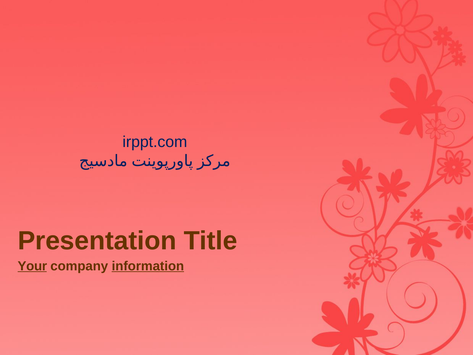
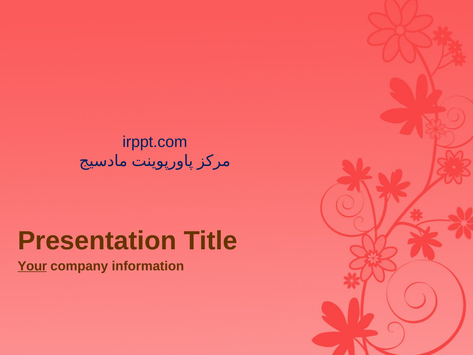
information underline: present -> none (148, 266)
